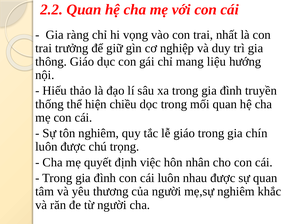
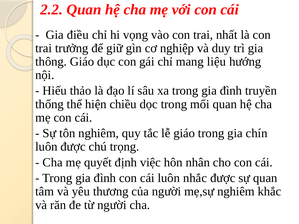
ràng: ràng -> điều (78, 35)
nhau: nhau -> nhắc (195, 178)
